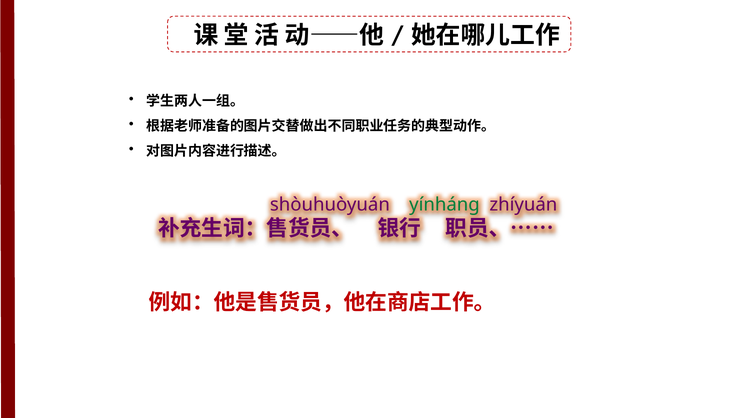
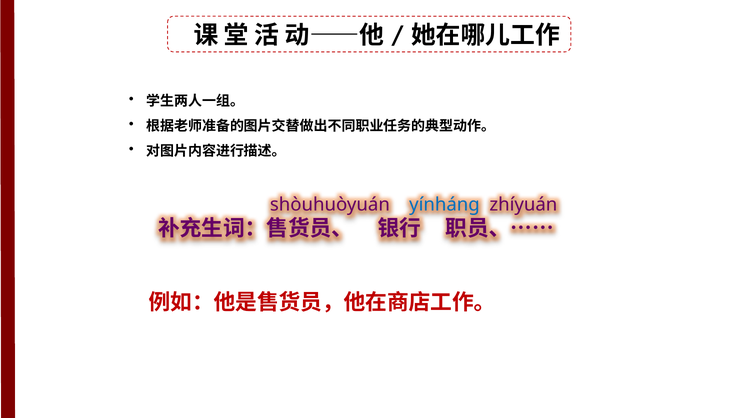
yínhánɡ colour: green -> blue (445, 205)
